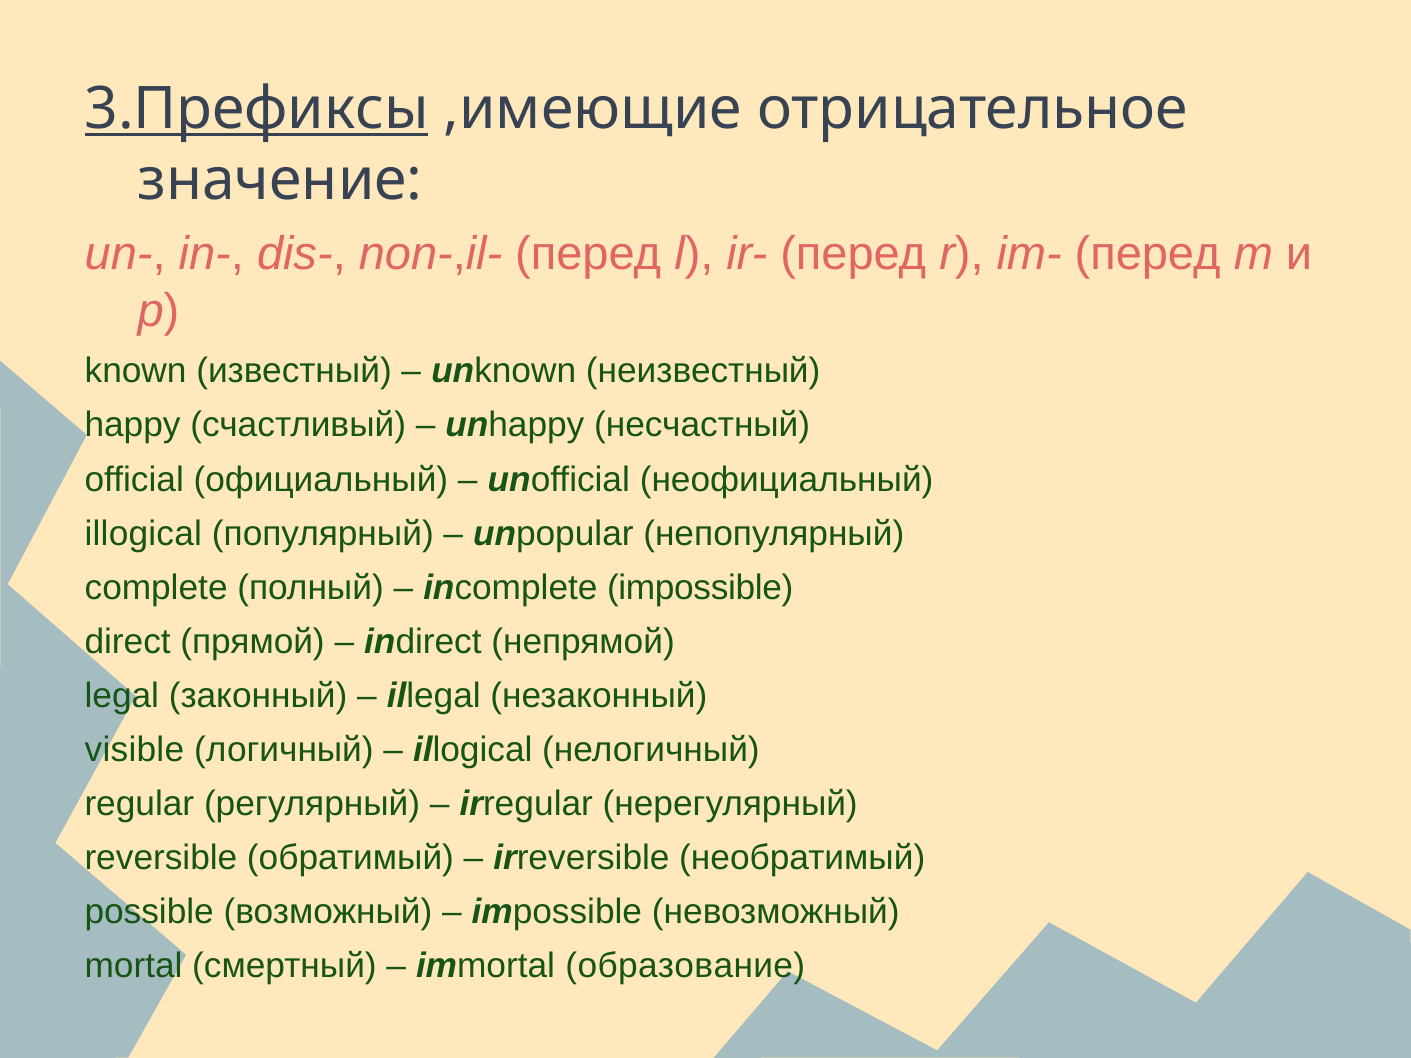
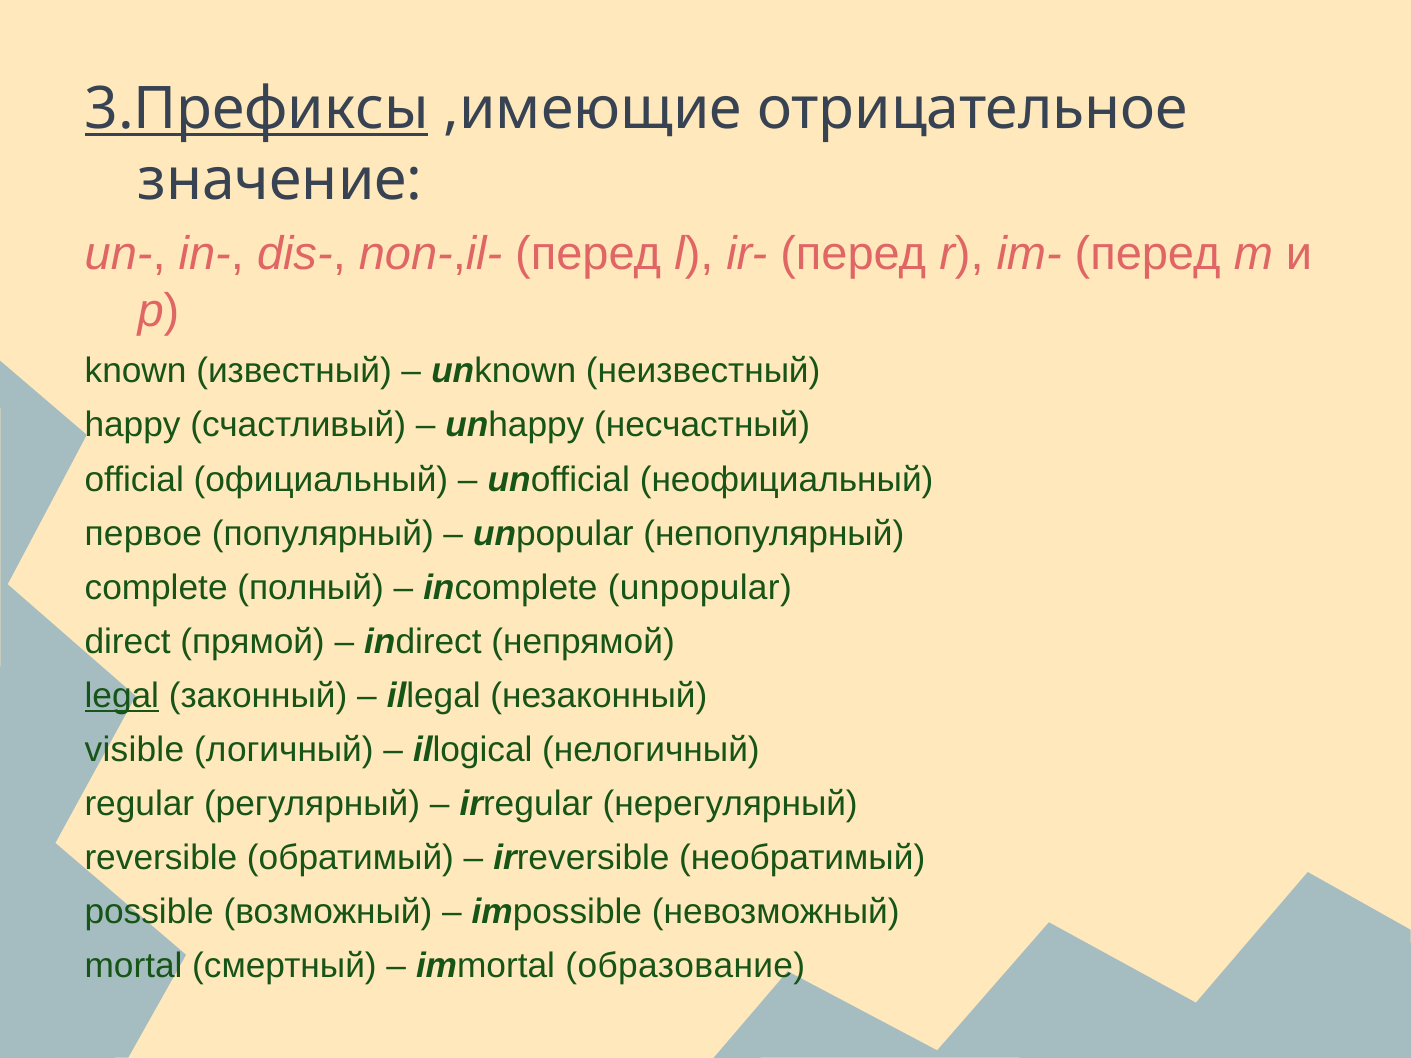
illogical: illogical -> первое (143, 534)
incomplete impossible: impossible -> unpopular (700, 588)
legal underline: none -> present (122, 696)
